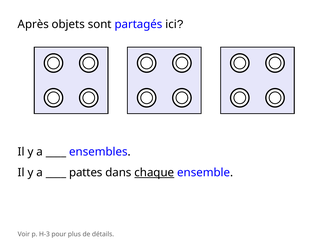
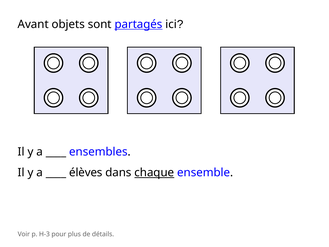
Après: Après -> Avant (33, 24)
partagés underline: none -> present (139, 24)
pattes: pattes -> élèves (86, 172)
